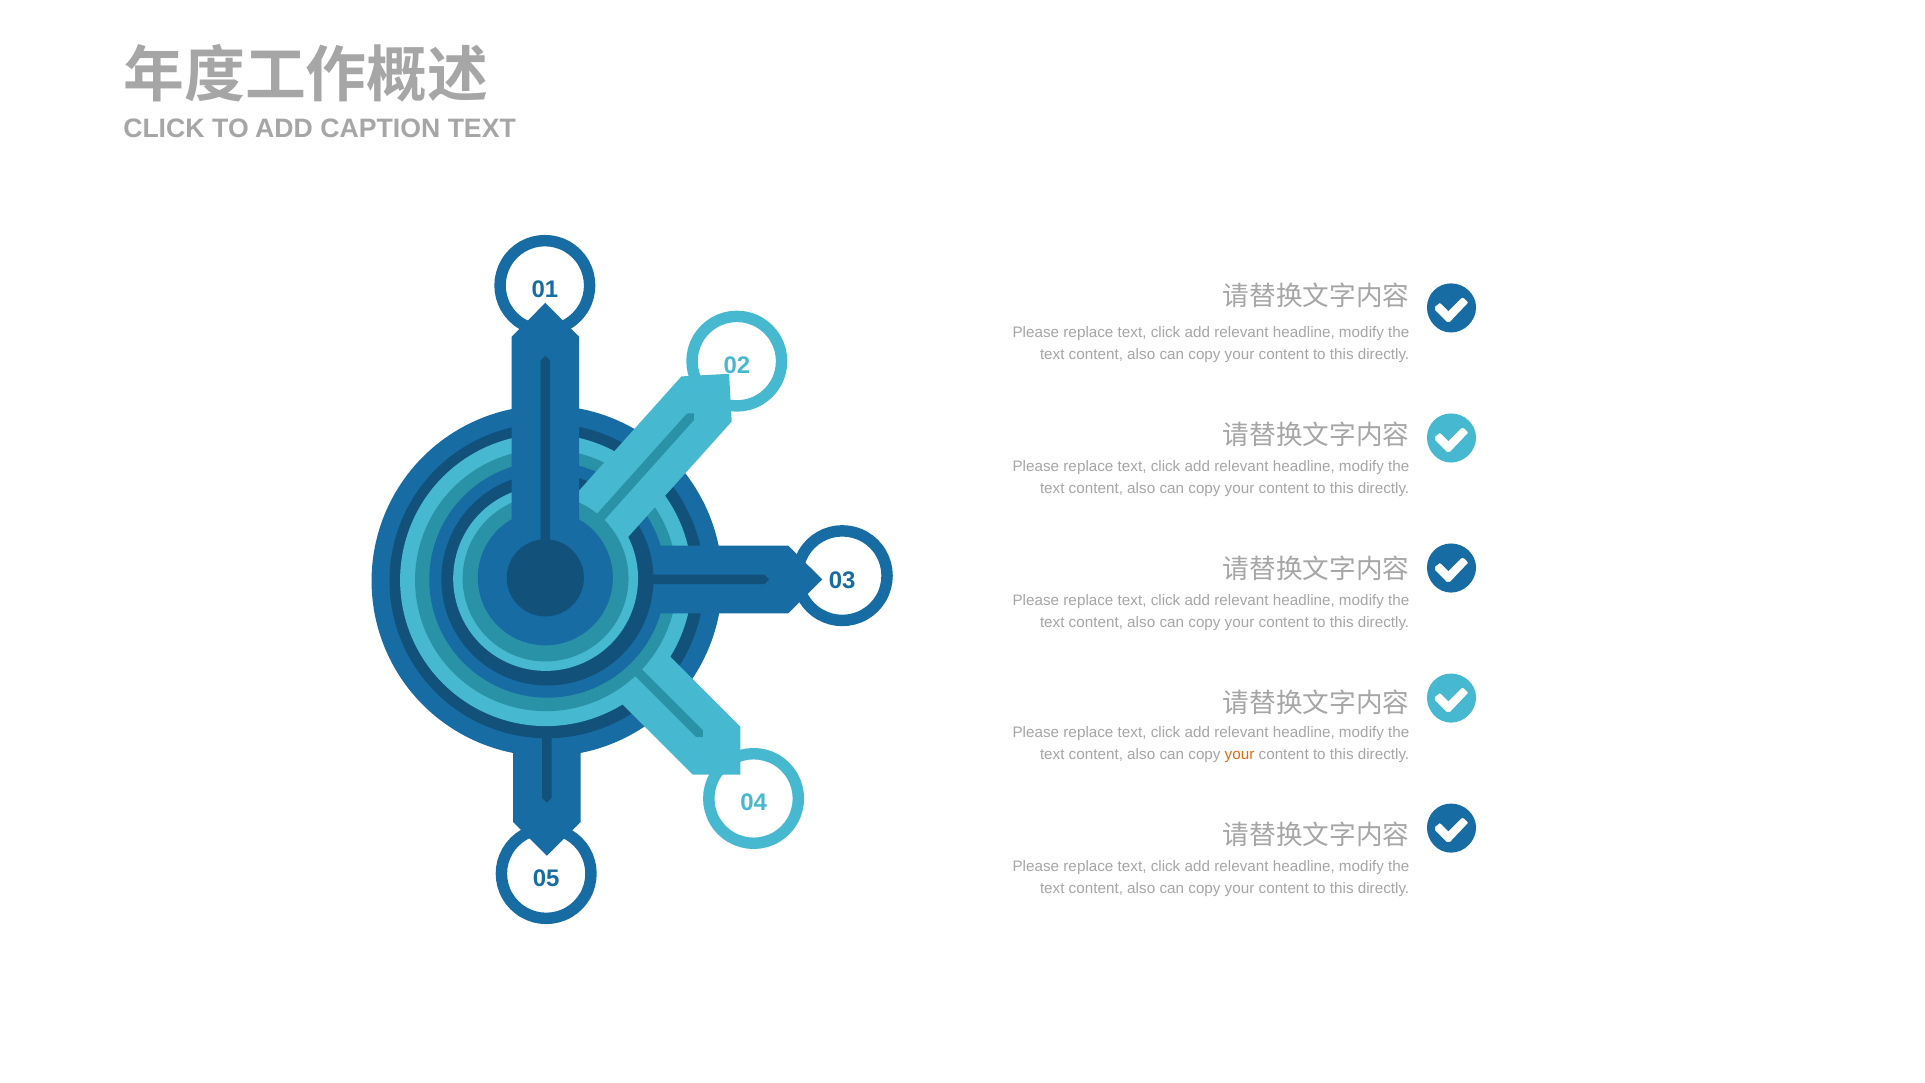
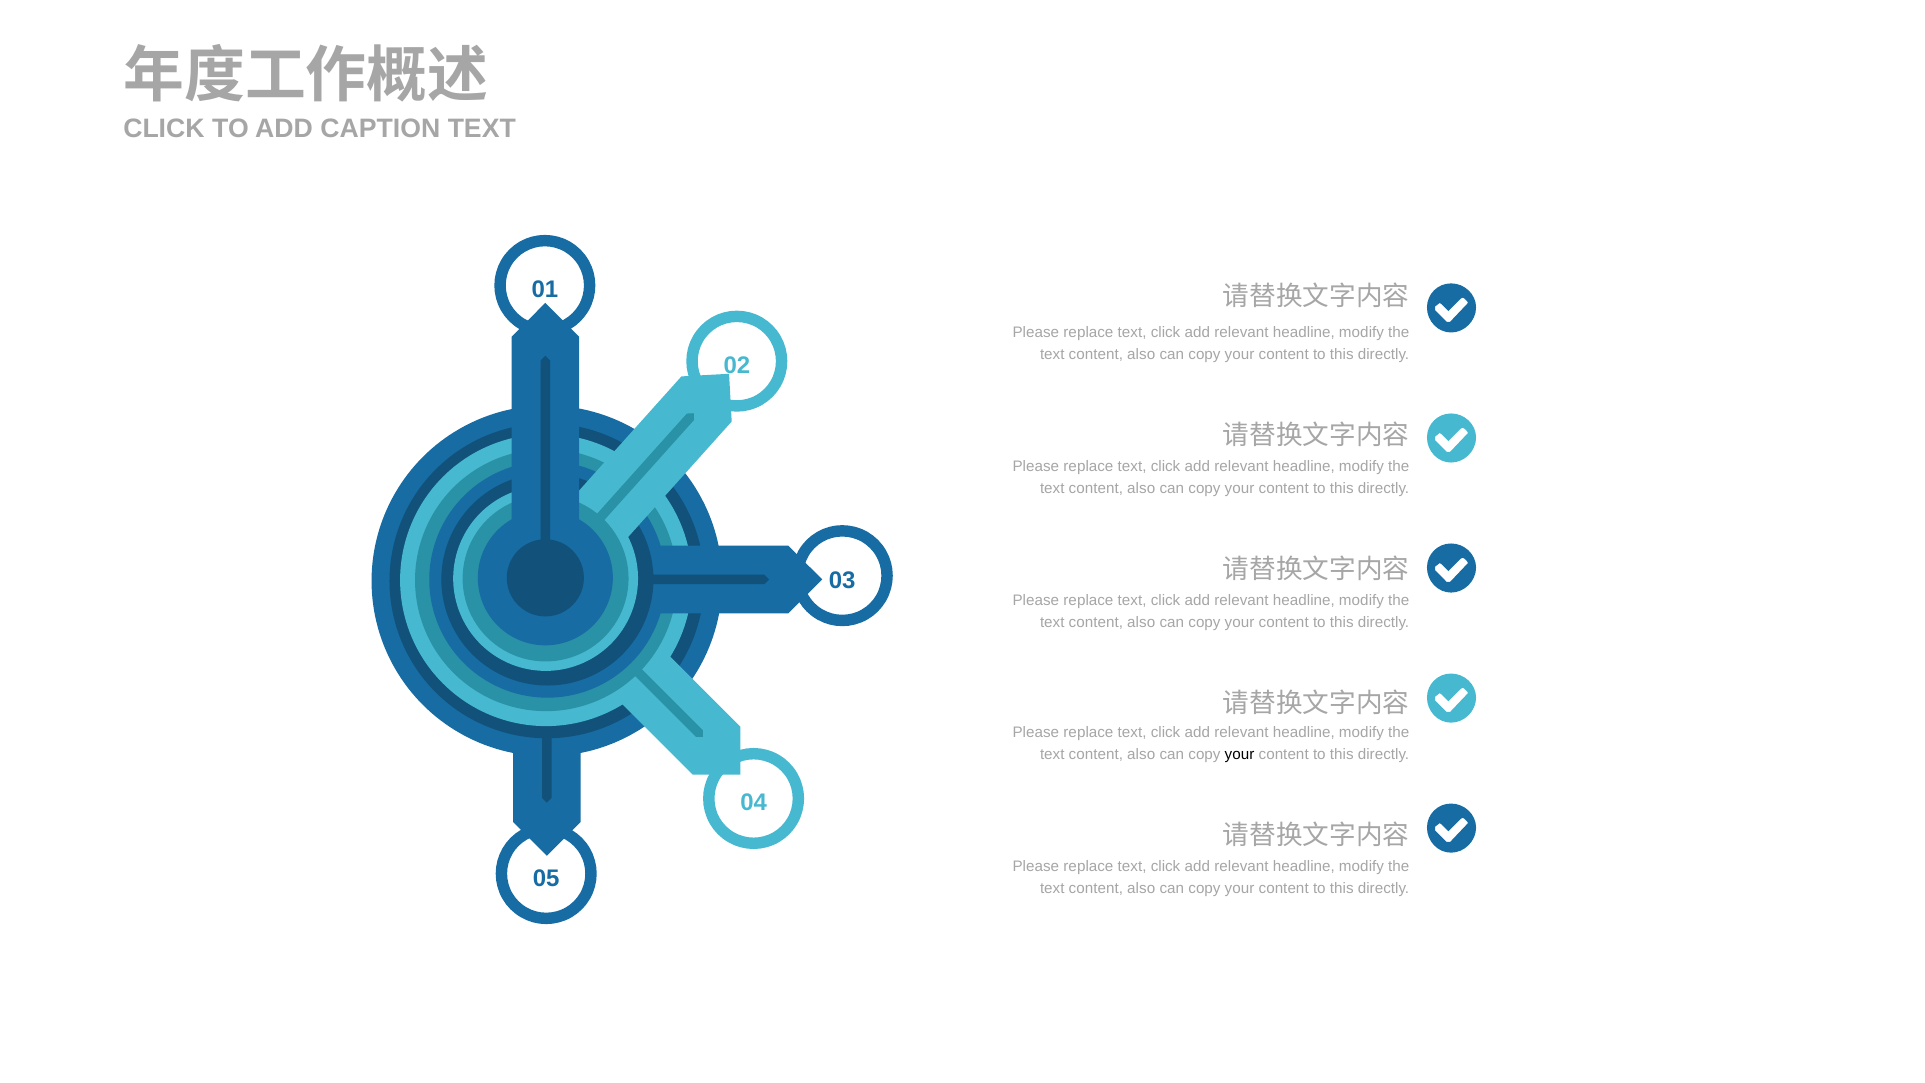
your colour: orange -> black (1240, 754)
